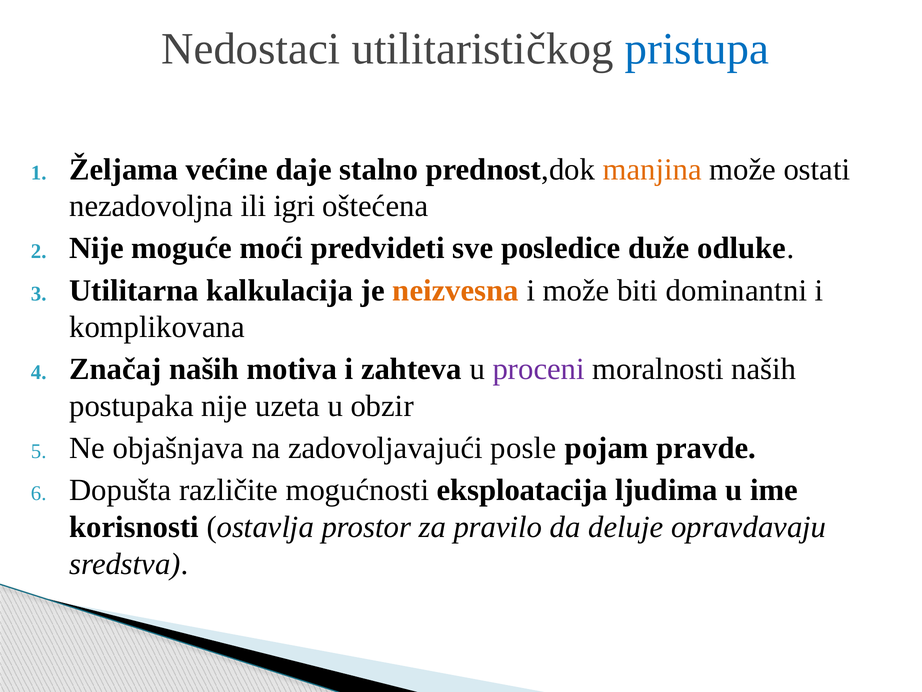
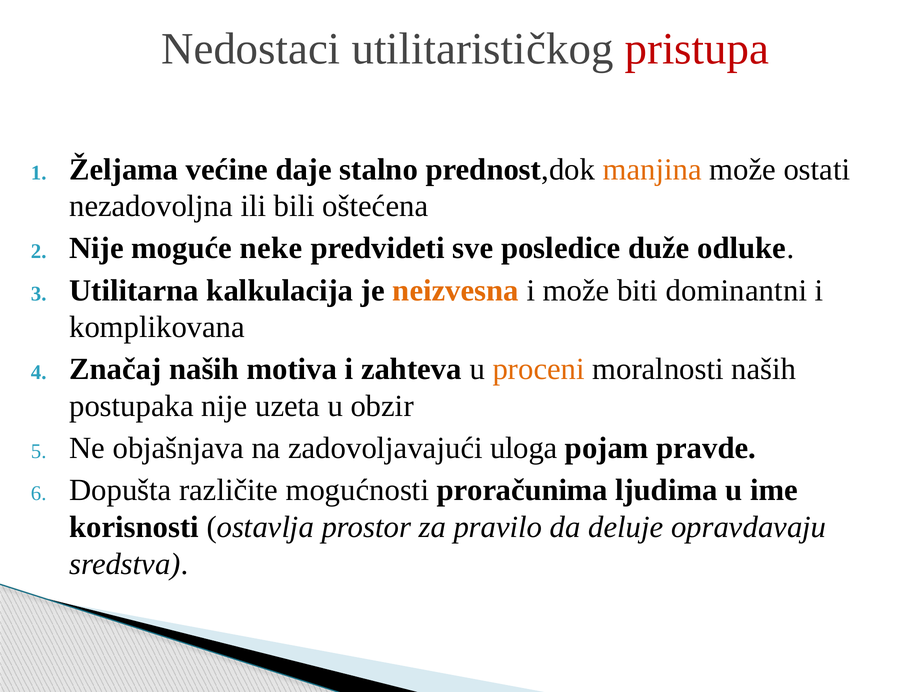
pristupa colour: blue -> red (697, 49)
igri: igri -> bili (294, 206)
moći: moći -> neke (271, 248)
proceni colour: purple -> orange (539, 369)
posle: posle -> uloga (524, 448)
eksploatacija: eksploatacija -> proračunima (522, 490)
